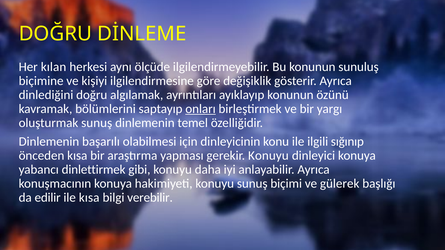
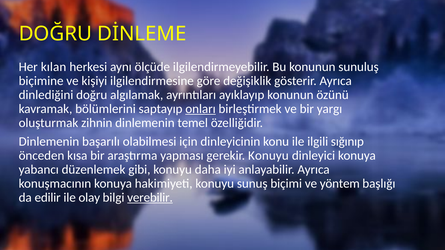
oluşturmak sunuş: sunuş -> zihnin (97, 123)
dinlettirmek: dinlettirmek -> düzenlemek (94, 170)
gülerek: gülerek -> yöntem (340, 184)
ile kısa: kısa -> olay (89, 198)
verebilir underline: none -> present (150, 198)
